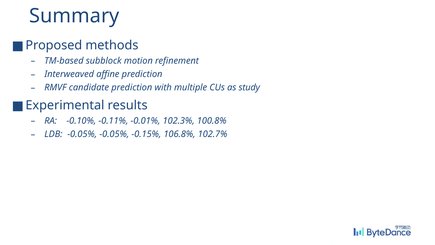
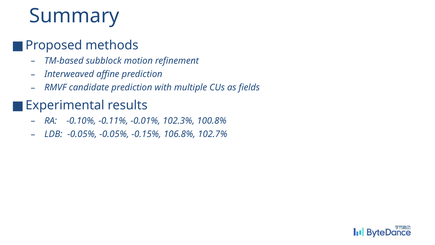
study: study -> fields (249, 88)
